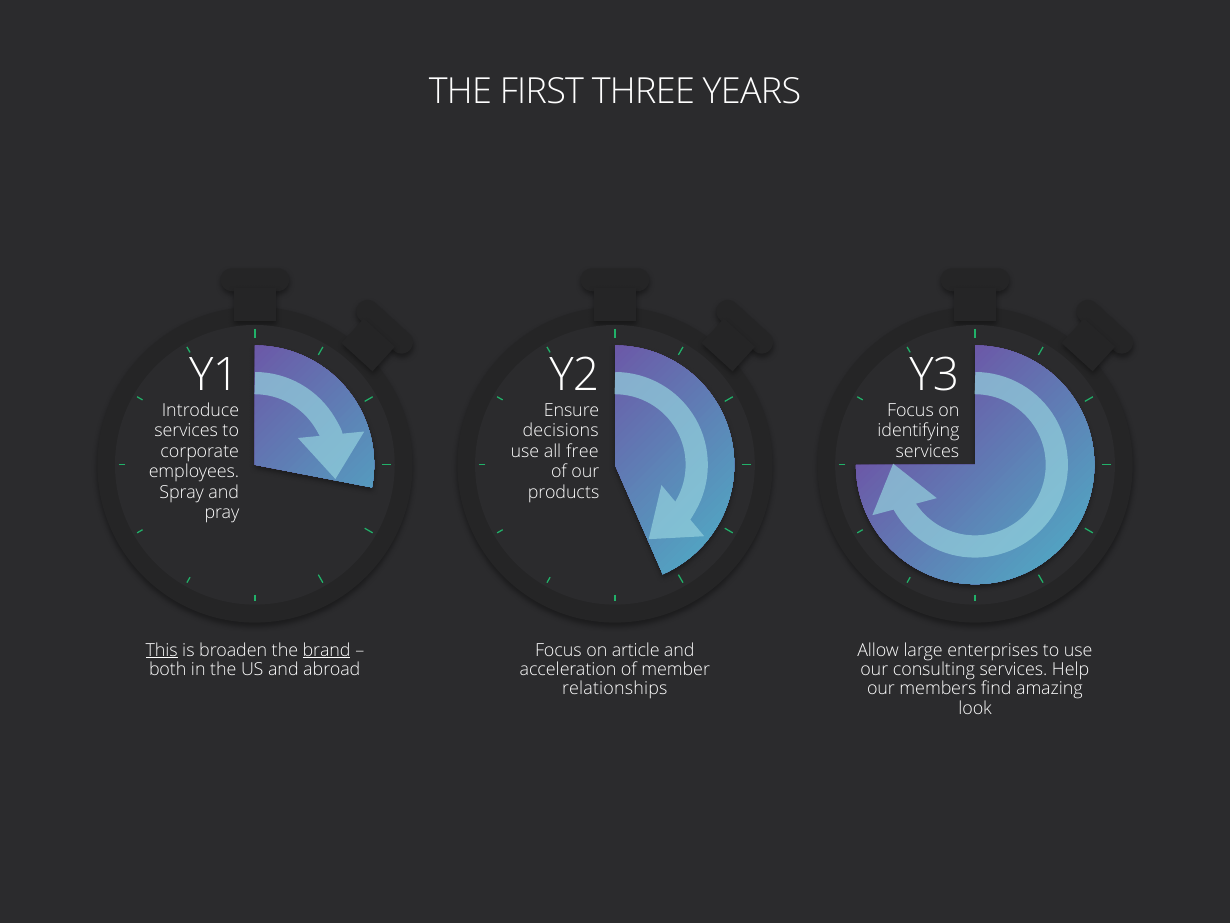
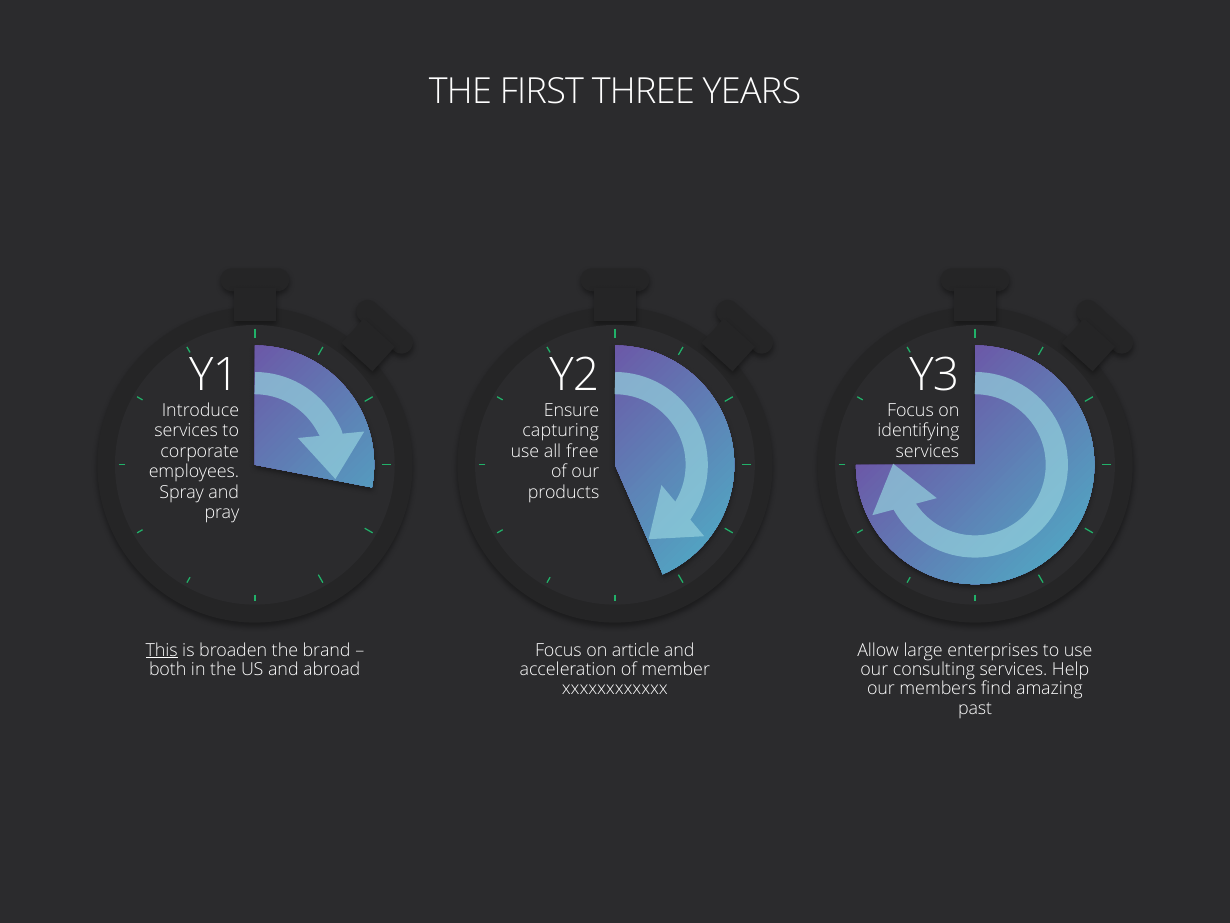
decisions: decisions -> capturing (561, 431)
brand underline: present -> none (327, 650)
relationships: relationships -> xxxxxxxxxxxx (615, 689)
look: look -> past (975, 708)
